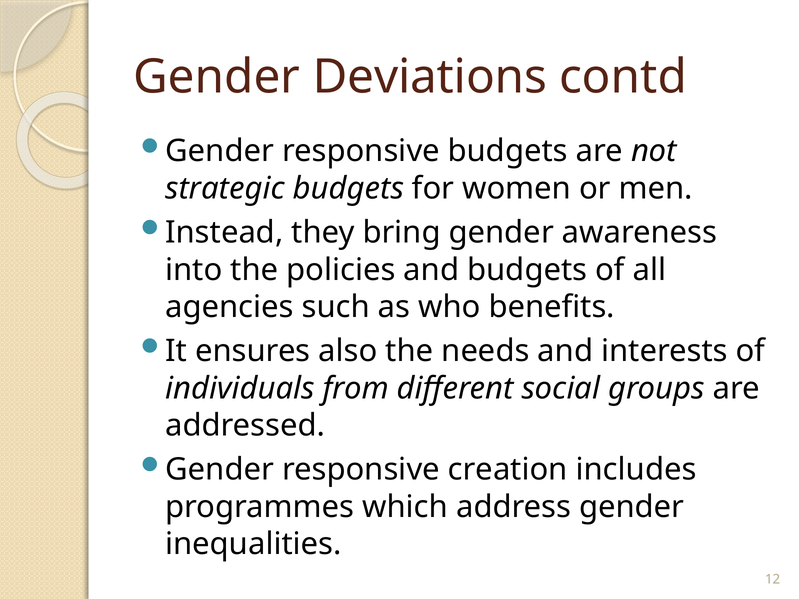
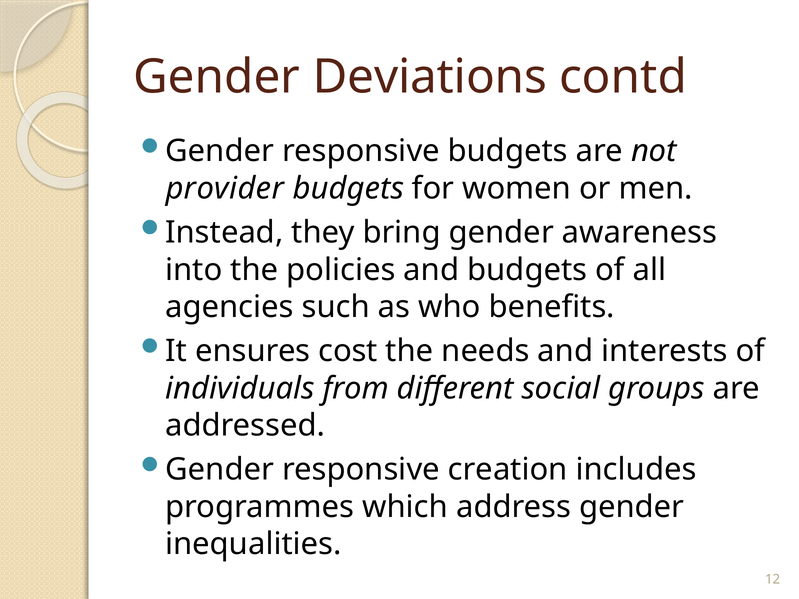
strategic: strategic -> provider (225, 189)
also: also -> cost (348, 351)
